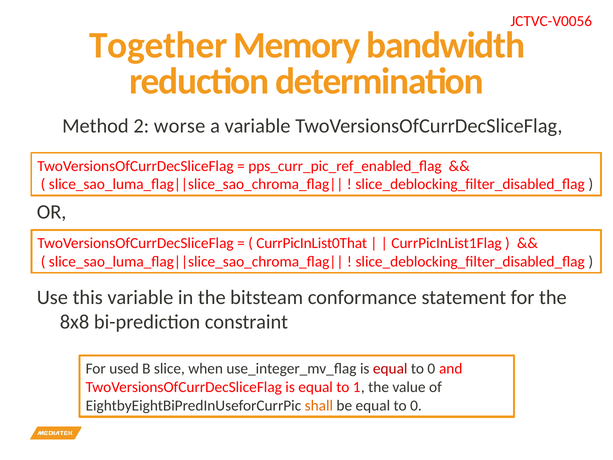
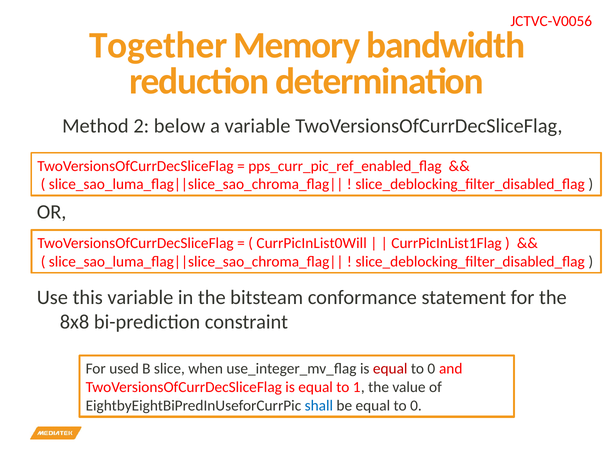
worse: worse -> below (180, 126)
CurrPicInList0That: CurrPicInList0That -> CurrPicInList0Will (312, 243)
shall colour: orange -> blue (319, 405)
